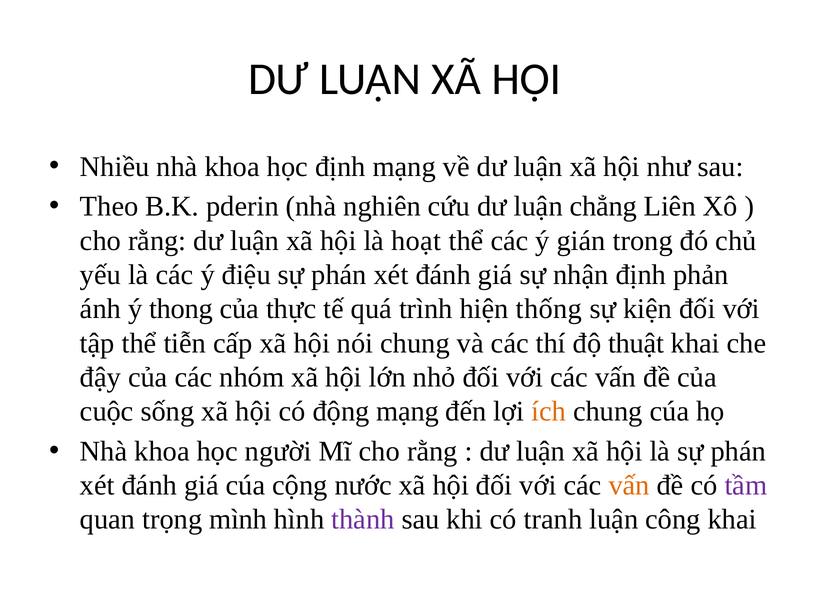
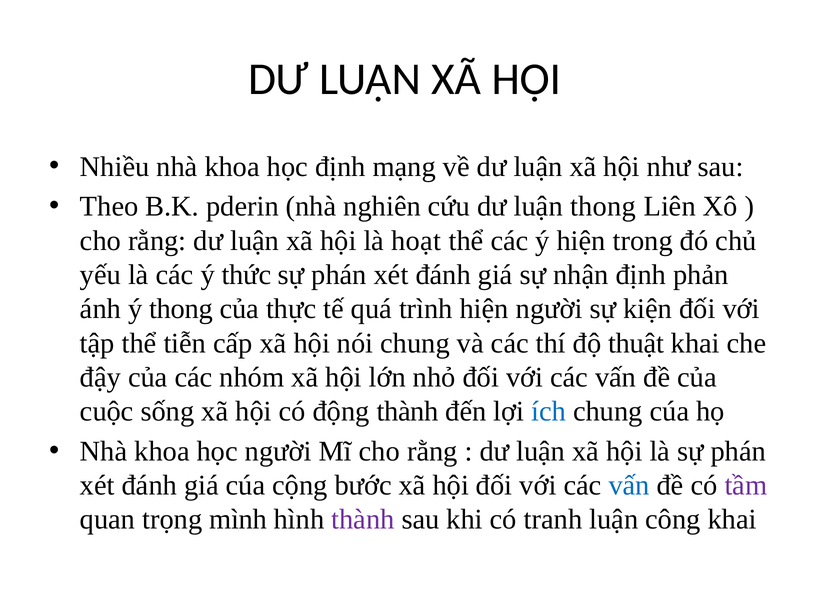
luận chẳng: chẳng -> thong (603, 207)
ý gián: gián -> hiện (581, 241)
điệu: điệu -> thức (246, 275)
hiện thống: thống -> người (549, 309)
động mạng: mạng -> thành (408, 411)
ích colour: orange -> blue (549, 411)
nước: nước -> bước (363, 485)
vấn colour: orange -> blue (629, 485)
